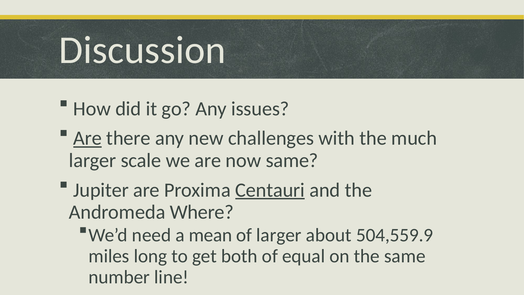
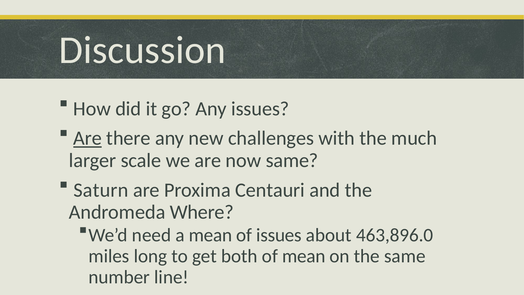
Jupiter: Jupiter -> Saturn (101, 190)
Centauri underline: present -> none (270, 190)
of larger: larger -> issues (279, 235)
504,559.9: 504,559.9 -> 463,896.0 (395, 235)
of equal: equal -> mean (304, 256)
